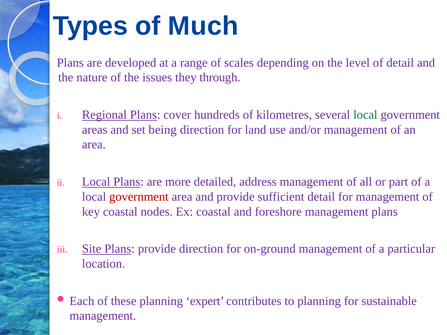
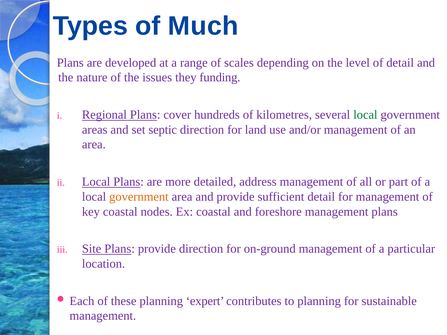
through: through -> funding (220, 78)
being: being -> septic (163, 130)
government colour: red -> orange (139, 197)
